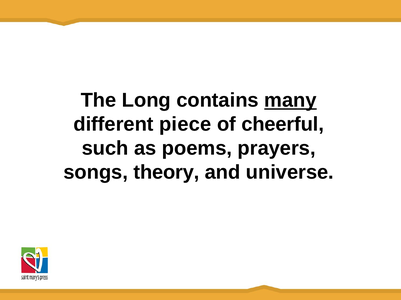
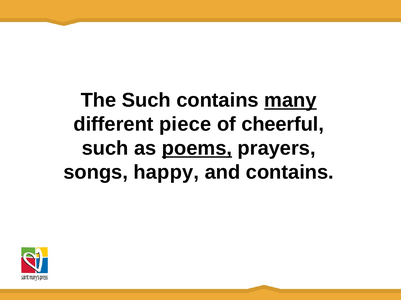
The Long: Long -> Such (146, 101)
poems underline: none -> present (197, 149)
theory: theory -> happy (166, 173)
and universe: universe -> contains (290, 173)
